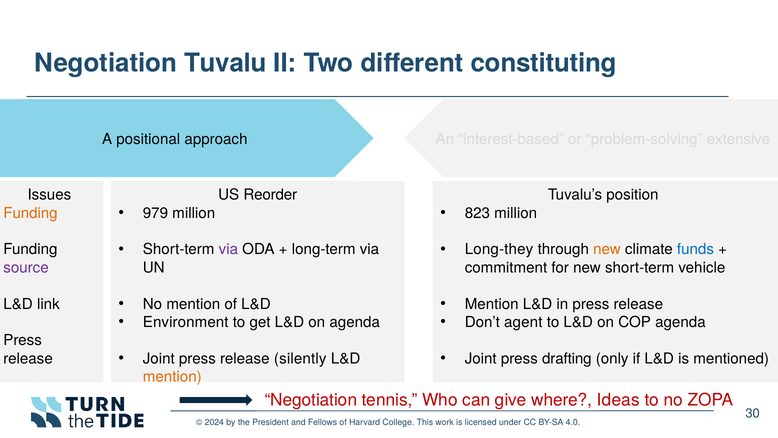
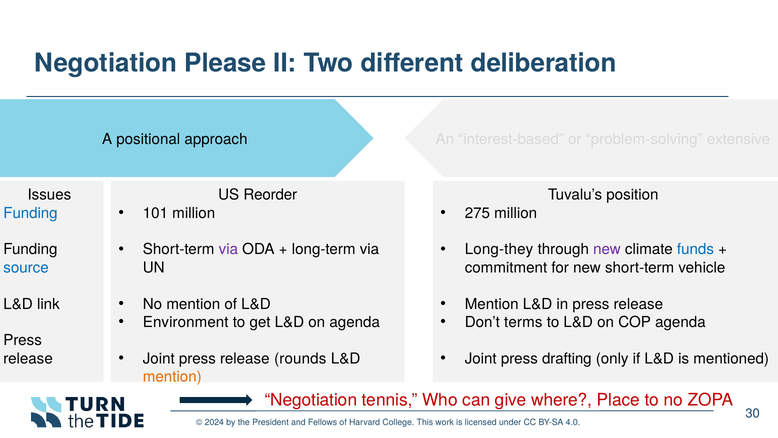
Tuvalu: Tuvalu -> Please (225, 63)
constituting: constituting -> deliberation (544, 63)
979: 979 -> 101 (155, 213)
823: 823 -> 275 (477, 213)
Funding colour: orange -> blue (30, 213)
new colour: orange -> purple (607, 249)
source colour: purple -> blue (26, 267)
agent: agent -> terms (523, 322)
silently: silently -> rounds (300, 358)
Ideas: Ideas -> Place (618, 400)
